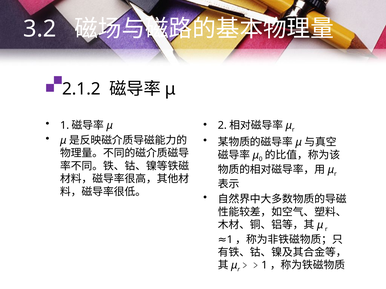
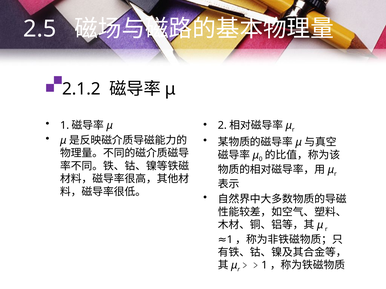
3.2: 3.2 -> 2.5 (40, 29)
